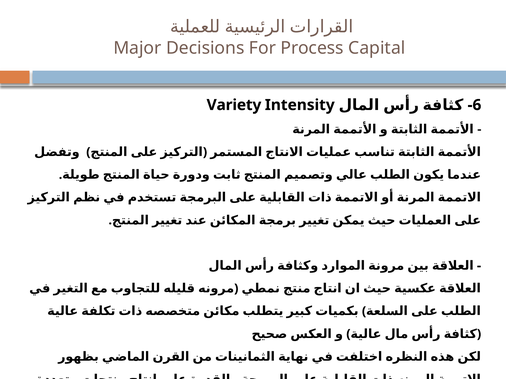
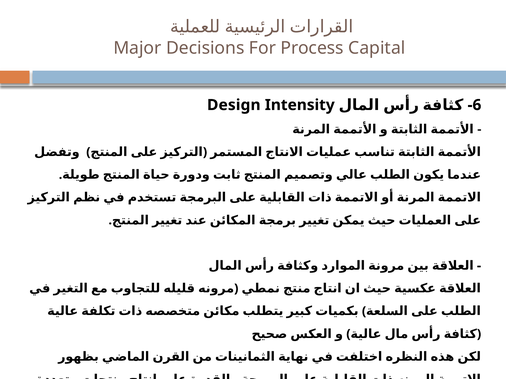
Variety: Variety -> Design (234, 105)
